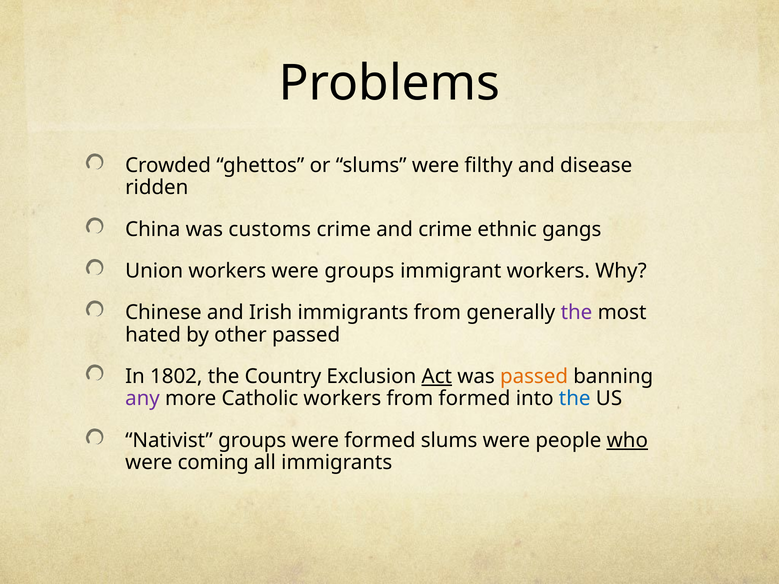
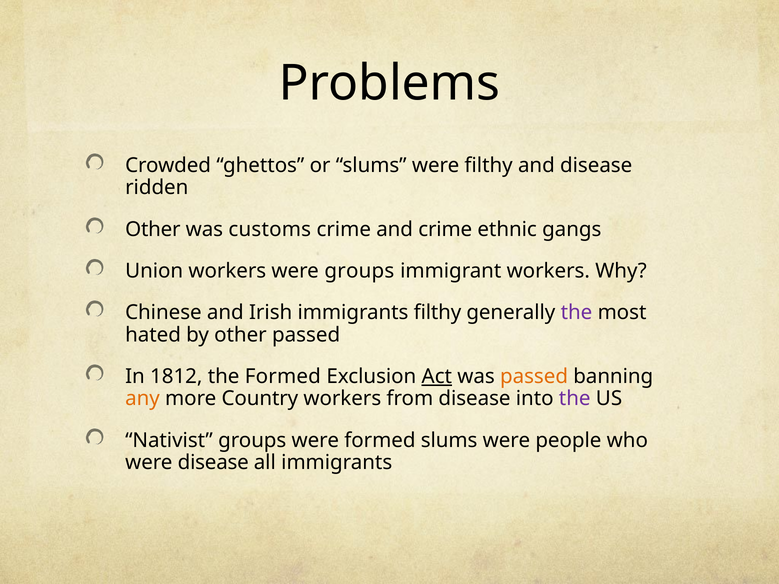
China: China -> Other (153, 229)
immigrants from: from -> filthy (437, 313)
1802: 1802 -> 1812 (176, 377)
the Country: Country -> Formed (283, 377)
any colour: purple -> orange (143, 399)
Catholic: Catholic -> Country (260, 399)
from formed: formed -> disease (475, 399)
the colour: blue -> purple (575, 399)
who underline: present -> none (627, 441)
were coming: coming -> disease (213, 463)
